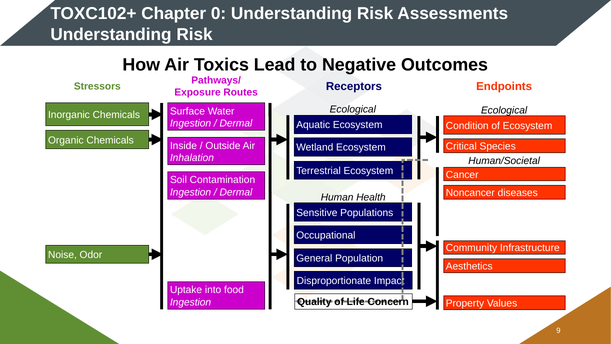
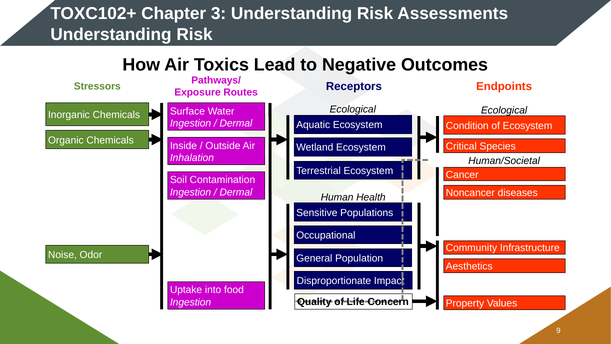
0: 0 -> 3 (219, 14)
